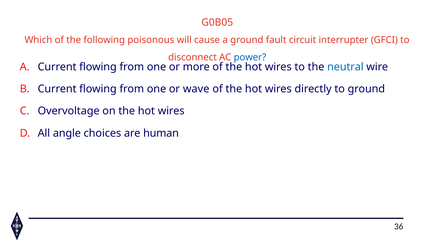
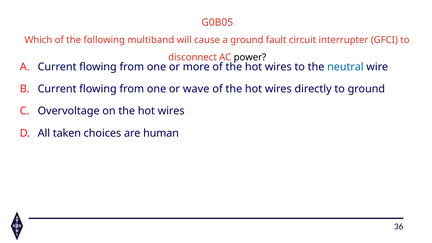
poisonous: poisonous -> multiband (151, 40)
power colour: blue -> black (250, 57)
angle: angle -> taken (67, 133)
